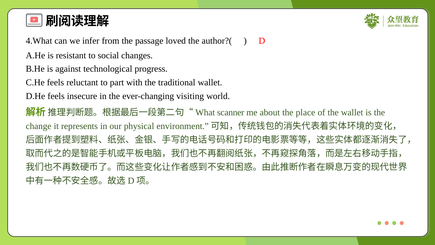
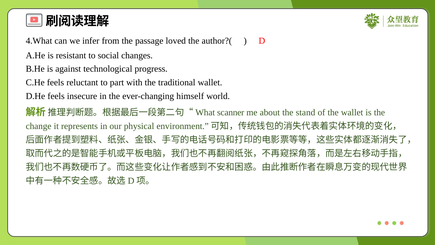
visiting: visiting -> himself (190, 96)
place: place -> stand (306, 112)
